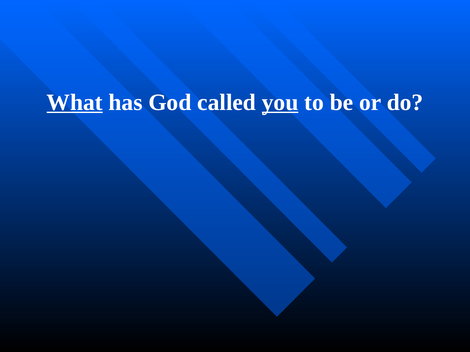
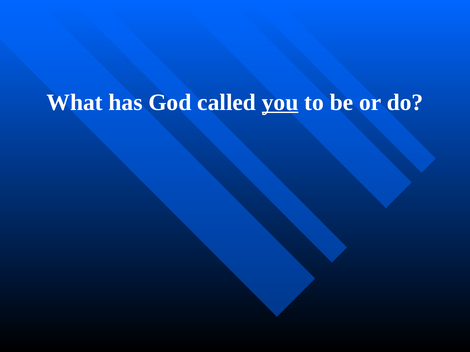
What underline: present -> none (75, 102)
